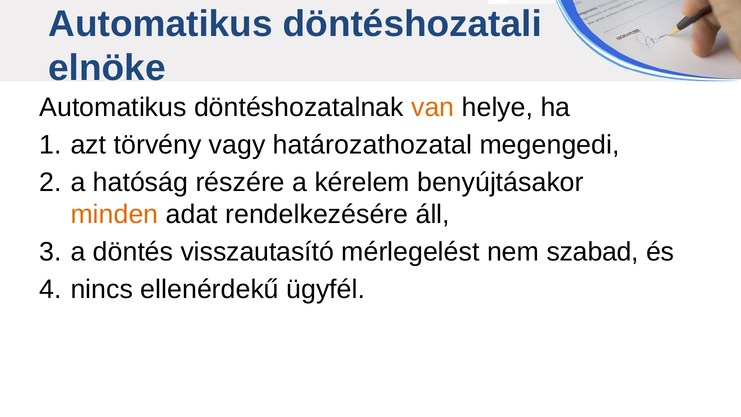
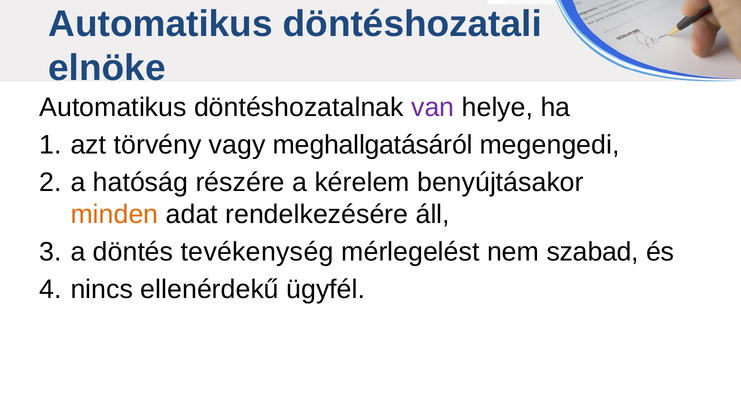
van colour: orange -> purple (433, 107)
határozathozatal: határozathozatal -> meghallgatásáról (373, 145)
visszautasító: visszautasító -> tevékenység (257, 252)
